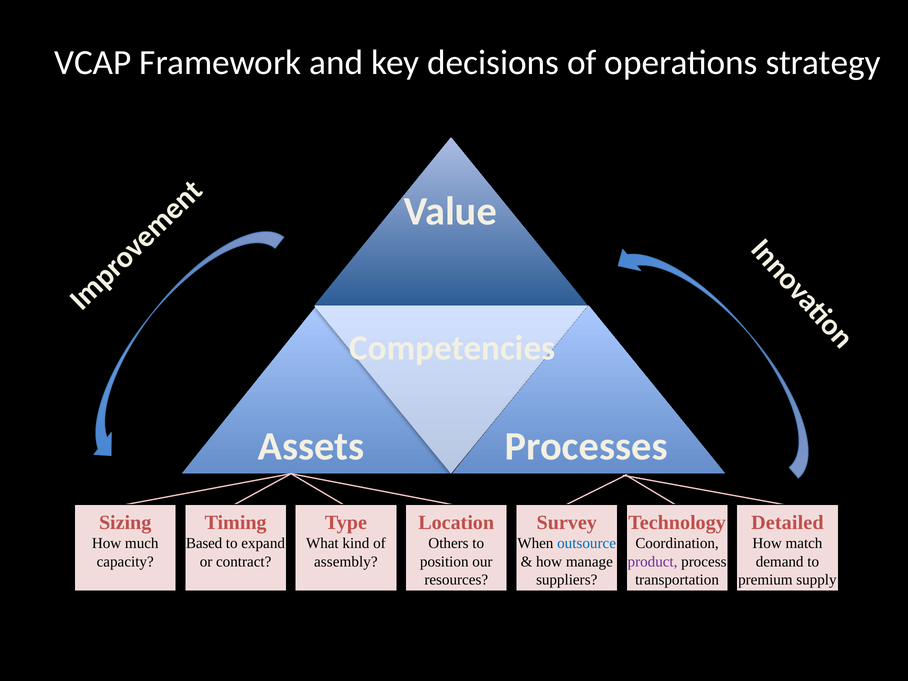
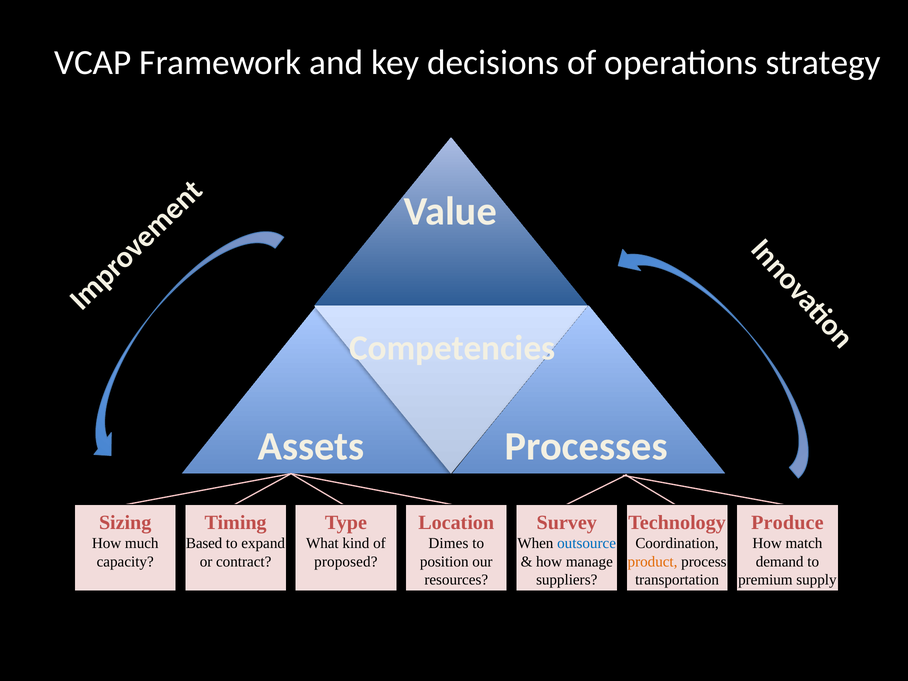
Detailed: Detailed -> Produce (787, 523)
Others: Others -> Dimes (448, 543)
assembly: assembly -> proposed (346, 562)
product colour: purple -> orange (653, 562)
